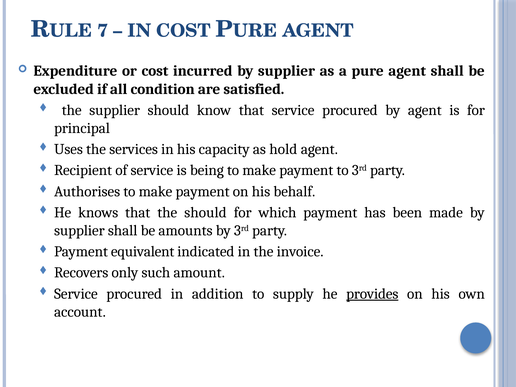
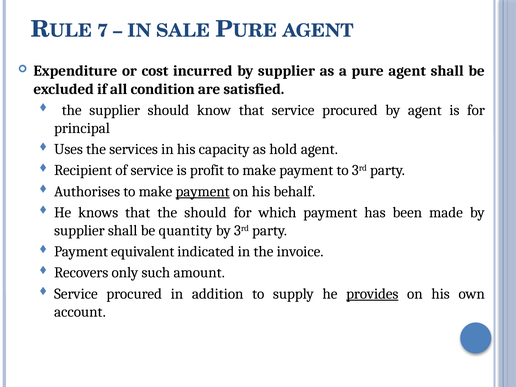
IN COST: COST -> SALE (183, 31)
being: being -> profit (207, 170)
payment underline: none -> present (203, 191)
amounts: amounts -> quantity (185, 231)
